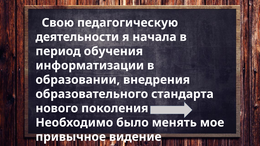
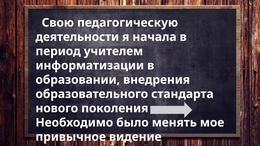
обучения: обучения -> учителем (113, 51)
